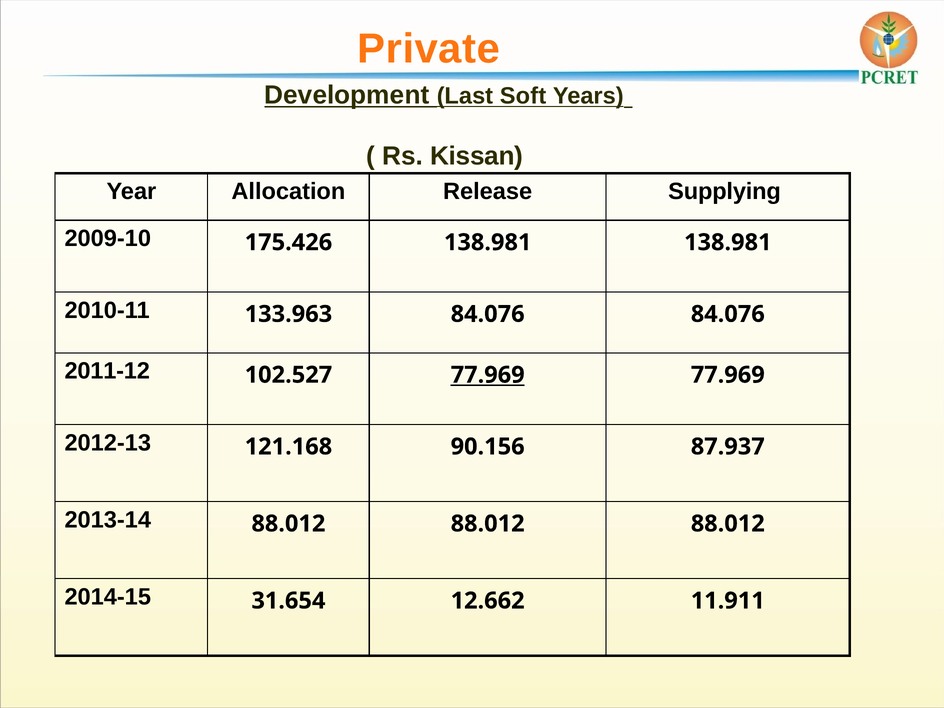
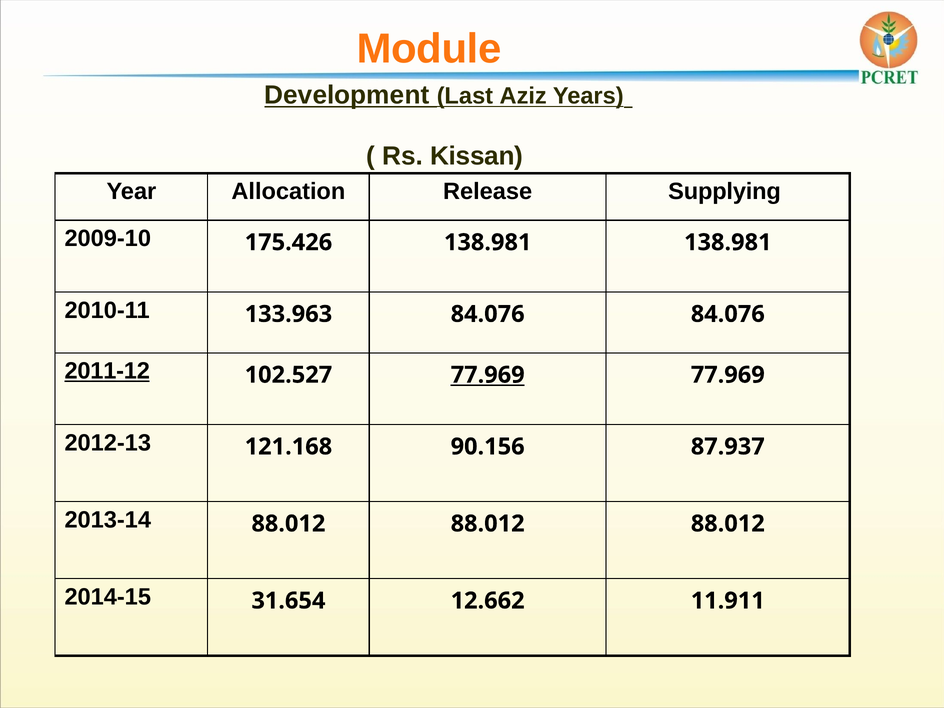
Private: Private -> Module (429, 49)
Soft: Soft -> Aziz (523, 96)
2011-12 underline: none -> present (107, 371)
